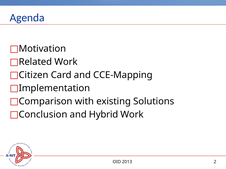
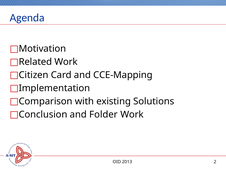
Hybrid: Hybrid -> Folder (103, 115)
